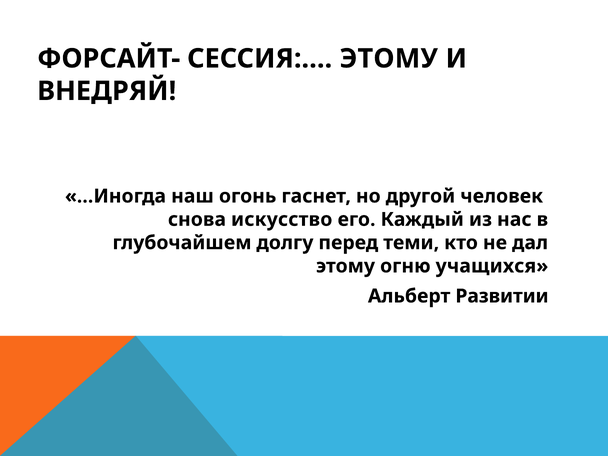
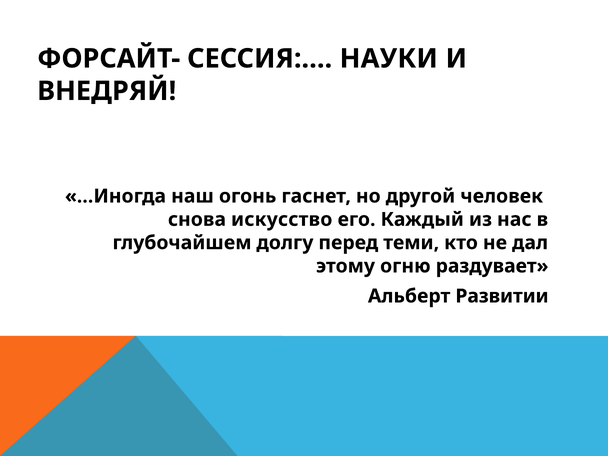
СЕССИЯ:… ЭТОМУ: ЭТОМУ -> НАУКИ (389, 59)
учащихся: учащихся -> раздувает (492, 266)
